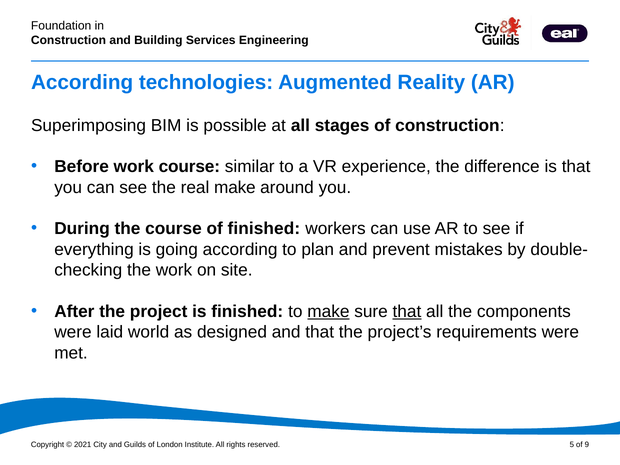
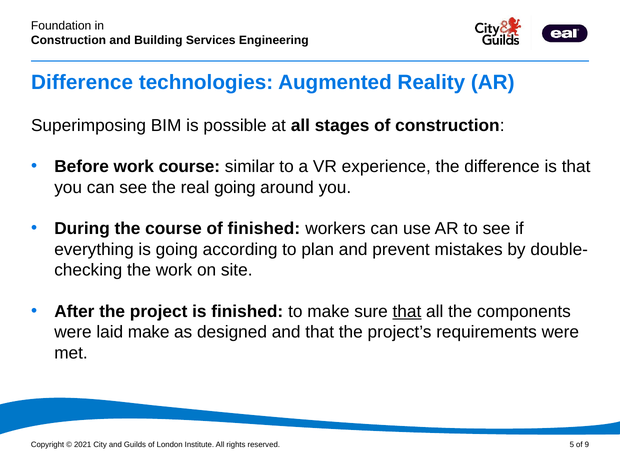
According: According -> Difference (82, 82)
real make: make -> going (235, 187)
make underline: present -> none (328, 311)
laid world: world -> make (149, 332)
